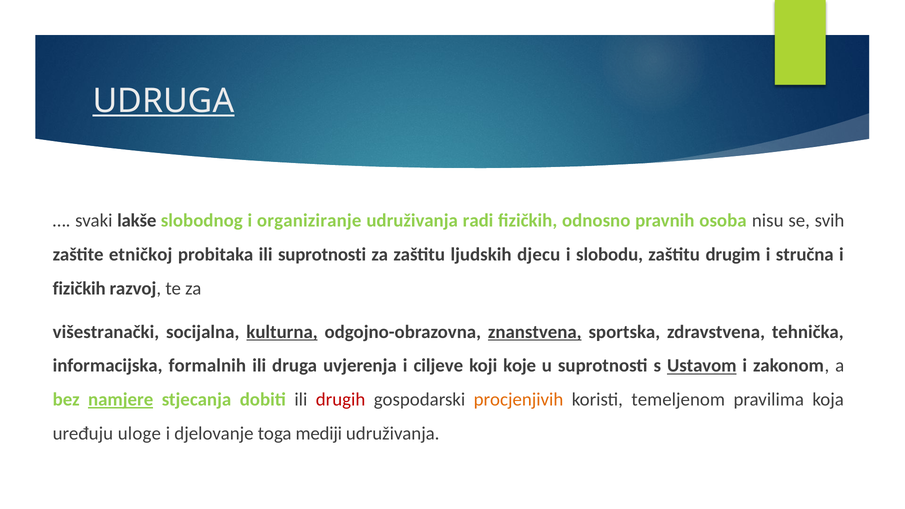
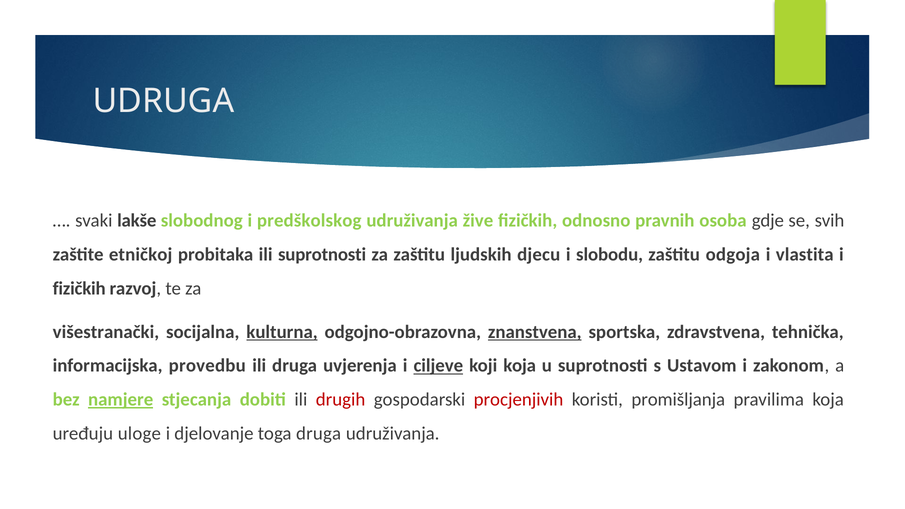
UDRUGA underline: present -> none (163, 101)
organiziranje: organiziranje -> predškolskog (309, 221)
radi: radi -> žive (478, 221)
nisu: nisu -> gdje (768, 221)
drugim: drugim -> odgoja (733, 255)
stručna: stručna -> vlastita (805, 255)
formalnih: formalnih -> provedbu (207, 366)
ciljeve underline: none -> present (438, 366)
koji koje: koje -> koja (520, 366)
Ustavom underline: present -> none (702, 366)
procjenjivih colour: orange -> red (518, 400)
temeljenom: temeljenom -> promišljanja (678, 400)
toga mediji: mediji -> druga (319, 434)
